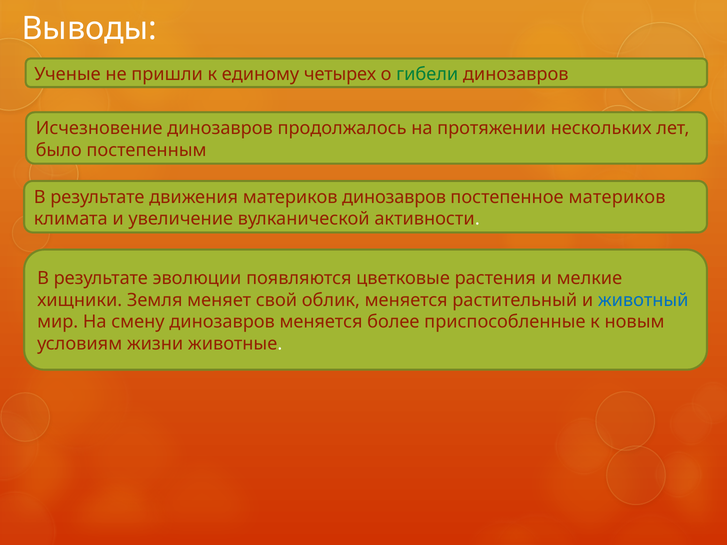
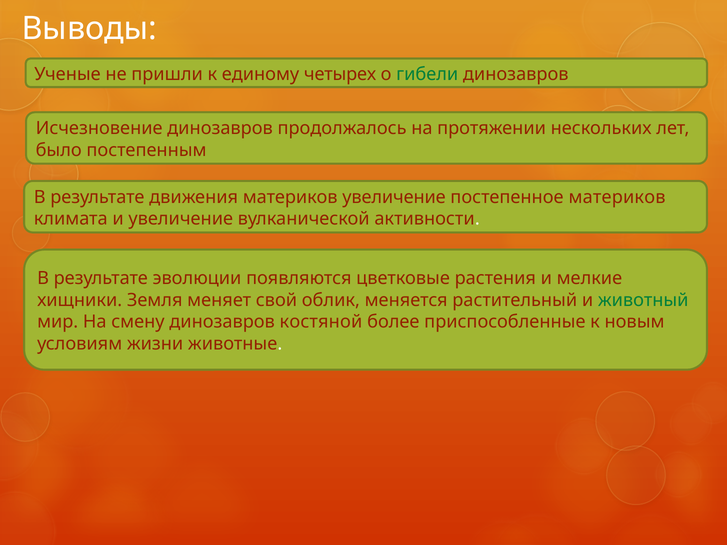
материков динозавров: динозавров -> увеличение (394, 197)
животный colour: blue -> green (643, 300)
динозавров меняется: меняется -> костяной (321, 322)
